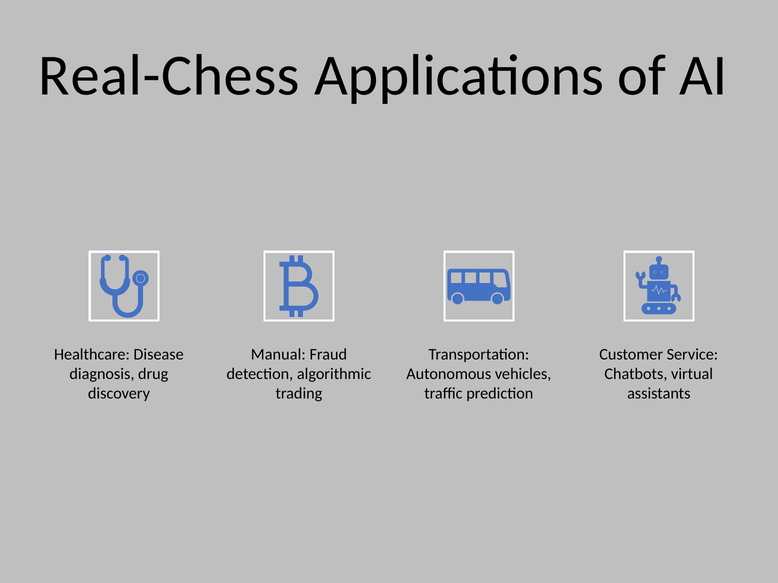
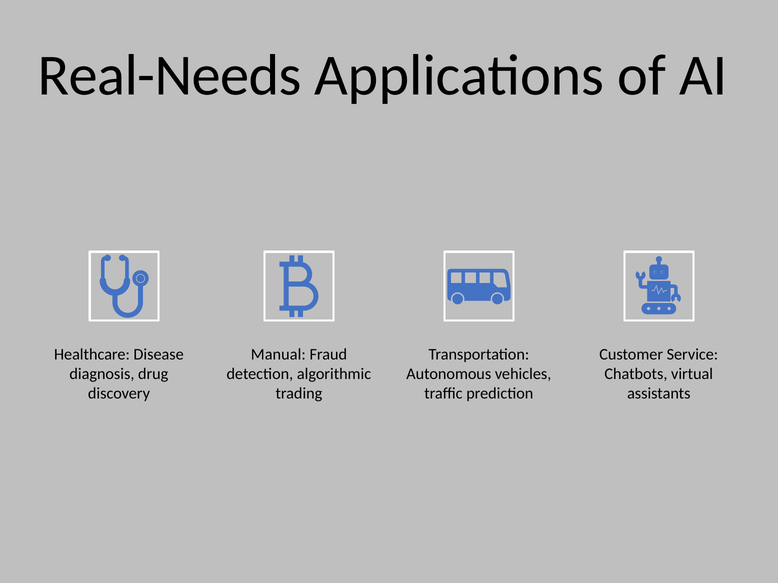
Real-Chess: Real-Chess -> Real-Needs (170, 76)
